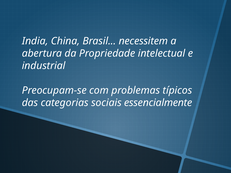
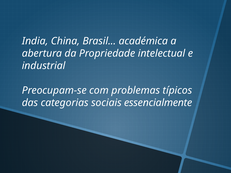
necessitem: necessitem -> académica (143, 41)
